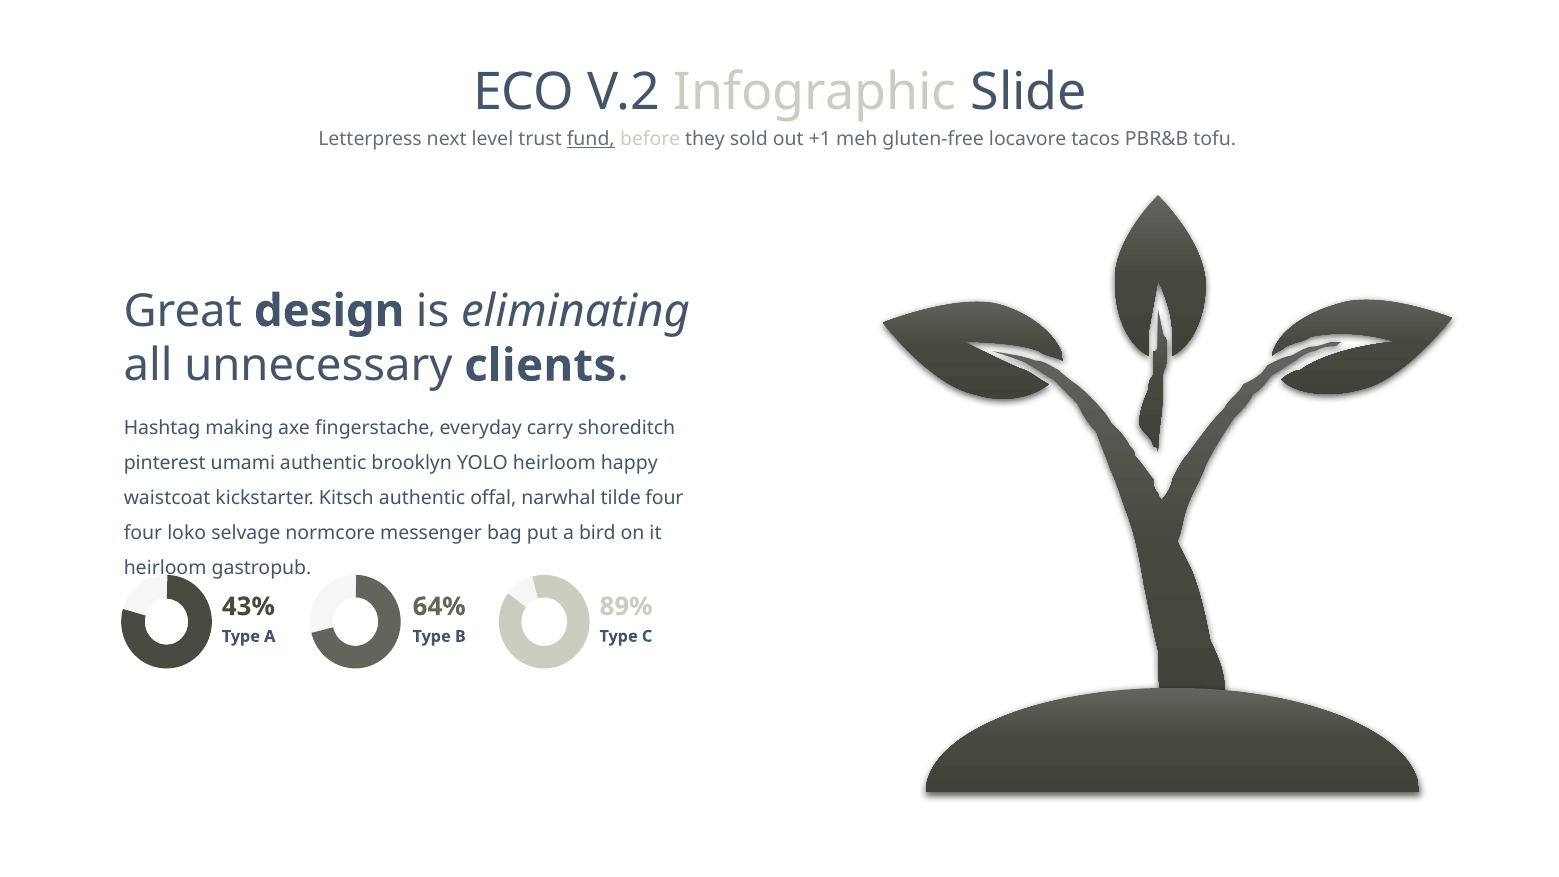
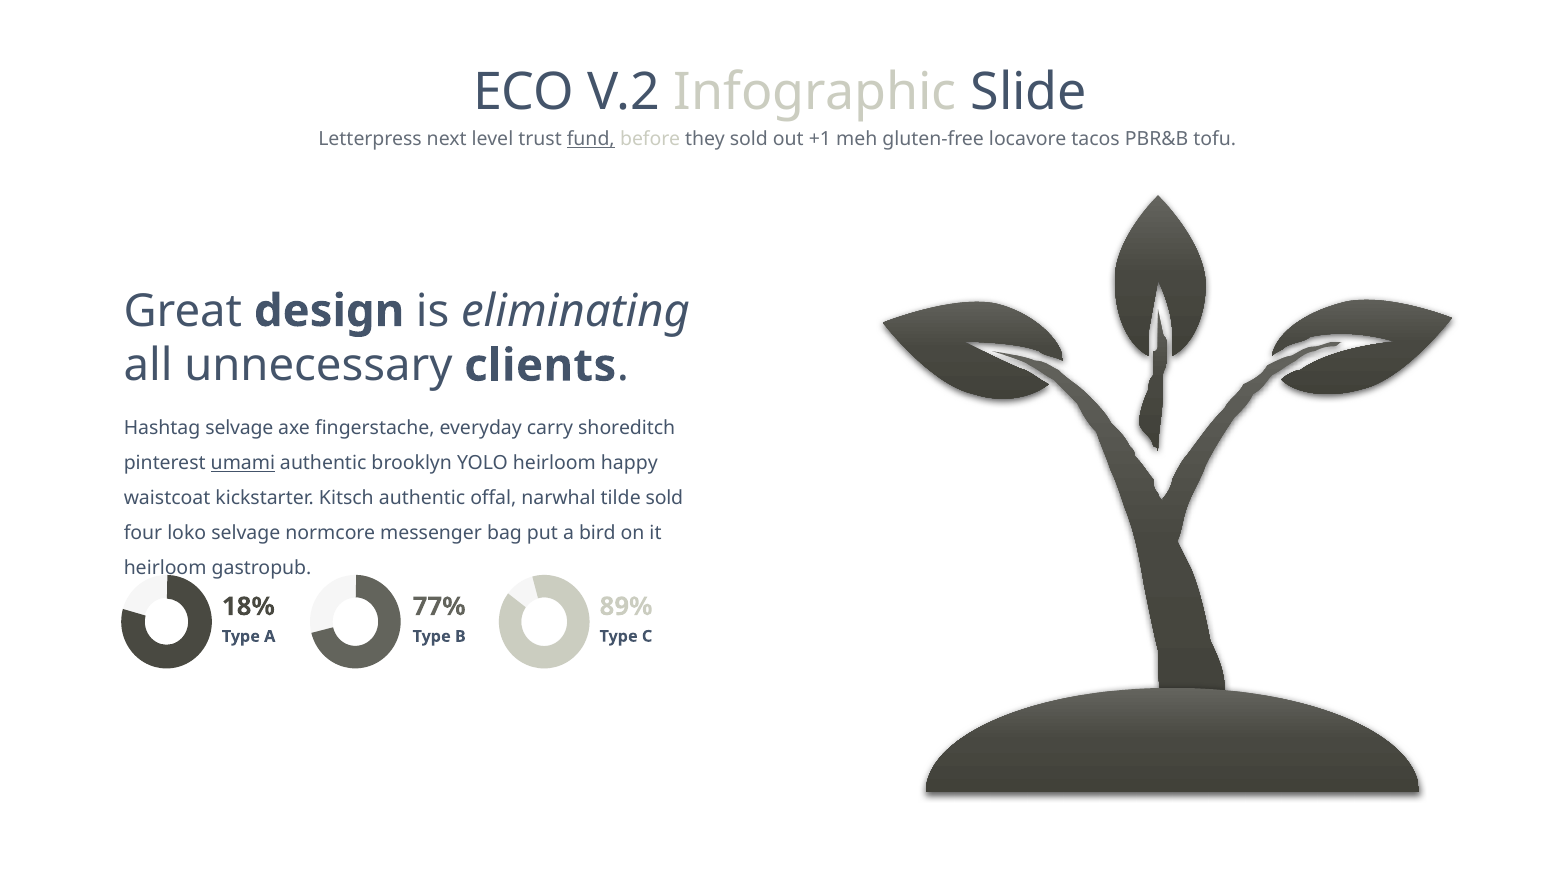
Hashtag making: making -> selvage (239, 428)
umami underline: none -> present (243, 463)
tilde four: four -> sold (664, 498)
43%: 43% -> 18% (248, 607)
64%: 64% -> 77% (439, 607)
